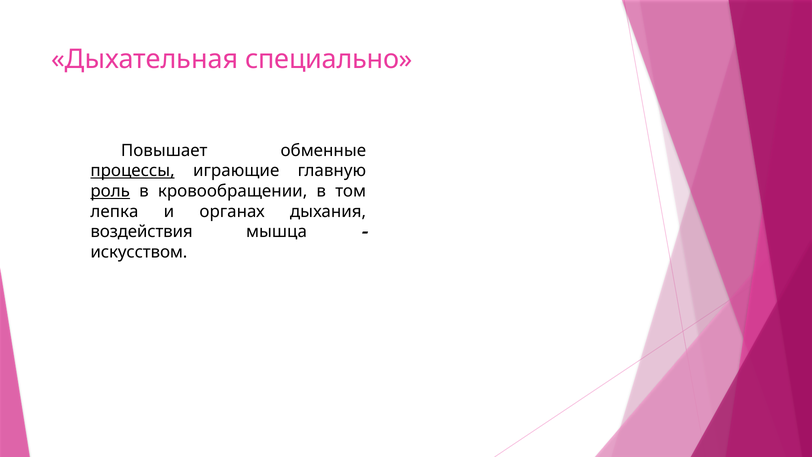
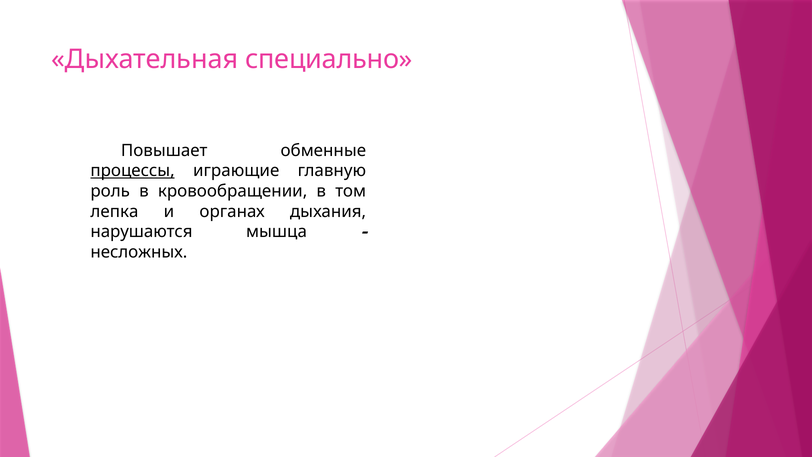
роль underline: present -> none (110, 191)
воздействия: воздействия -> нарушаются (141, 232)
искусством: искусством -> несложных (139, 252)
